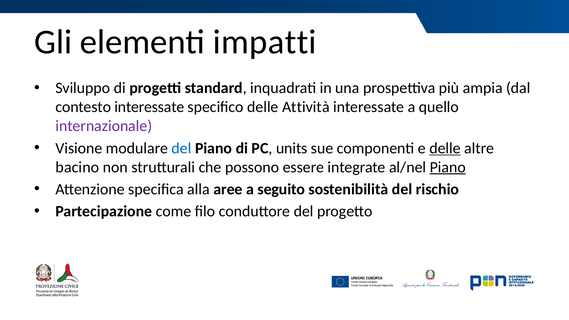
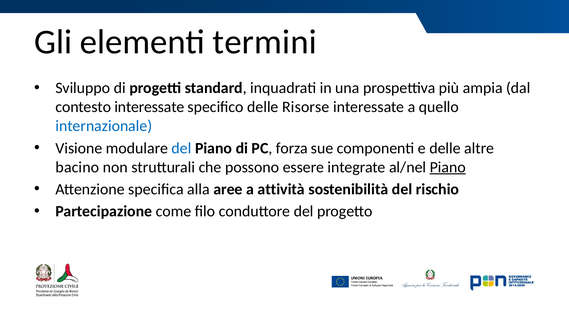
impatti: impatti -> termini (265, 42)
Attività: Attività -> Risorse (306, 107)
internazionale colour: purple -> blue (104, 126)
units: units -> forza (292, 148)
delle underline: present -> none (445, 148)
seguito: seguito -> attività (281, 189)
